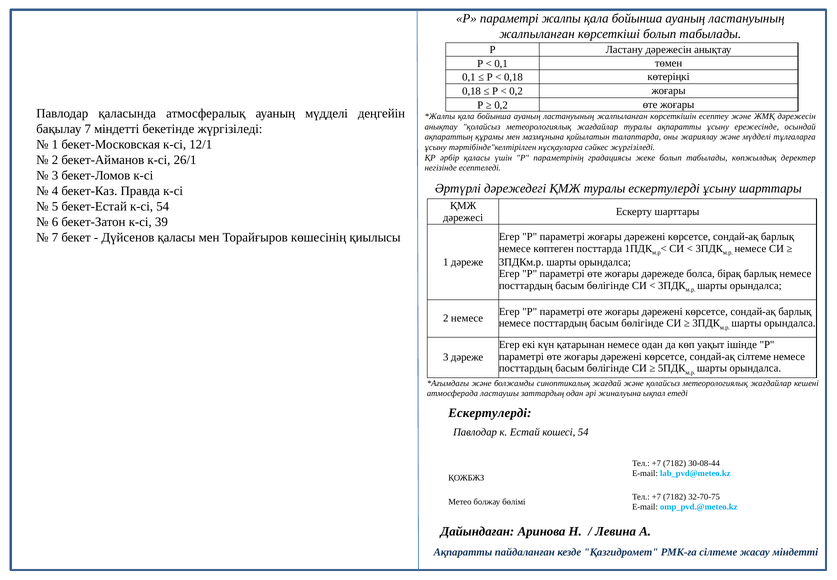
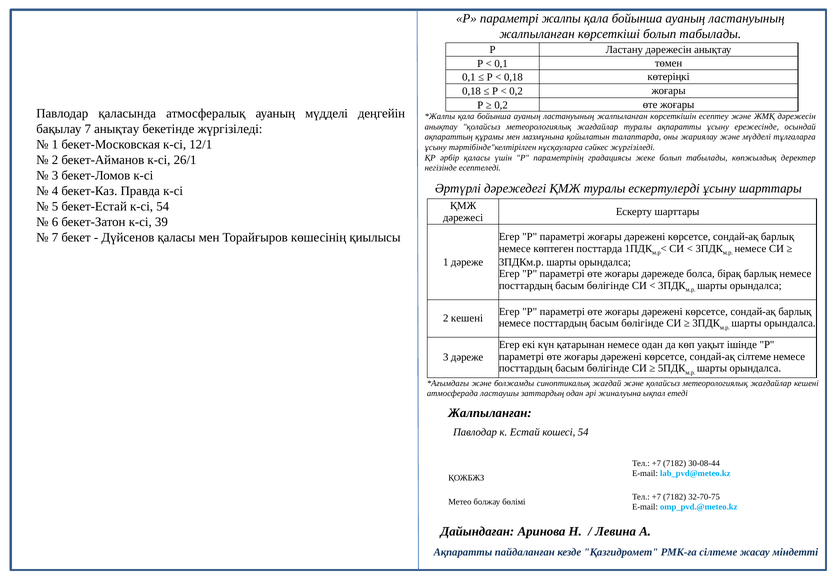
7 міндетті: міндетті -> анықтау (117, 129)
2 немесе: немесе -> кешені (467, 318)
Ескертулерді: Ескертулерді -> Жалпыланған (490, 413)
